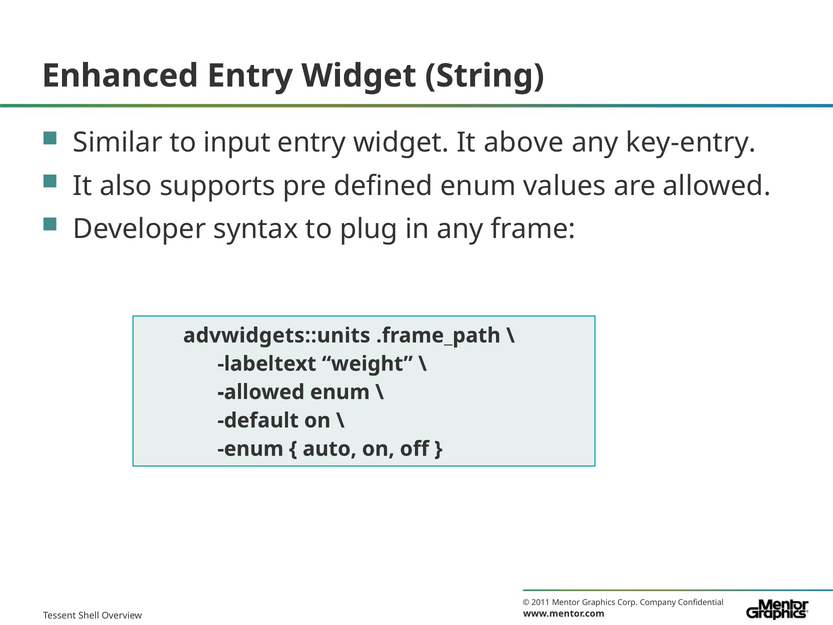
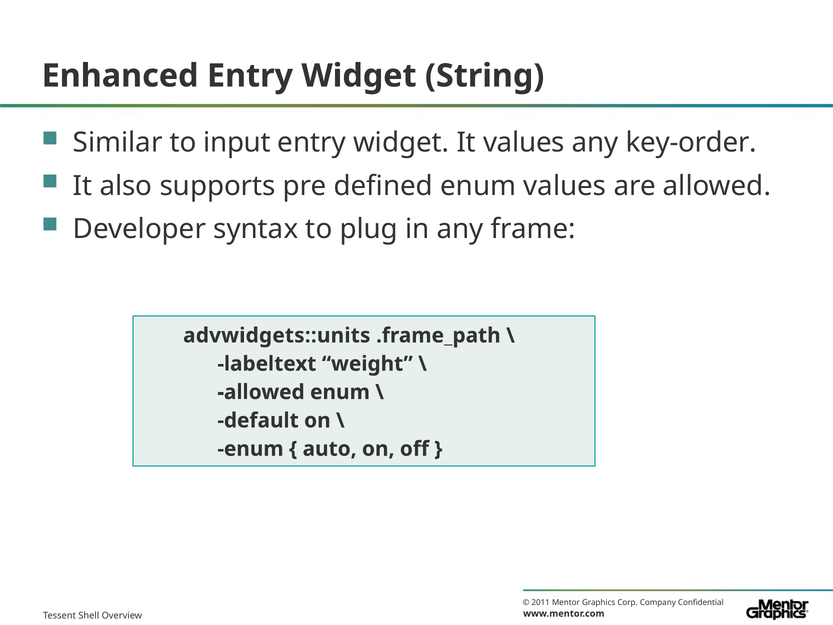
It above: above -> values (524, 143)
key-entry: key-entry -> key-order (691, 143)
